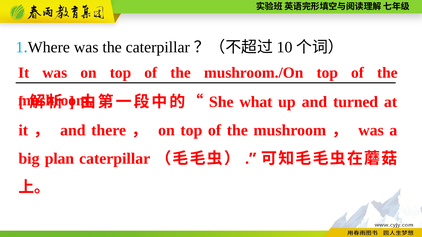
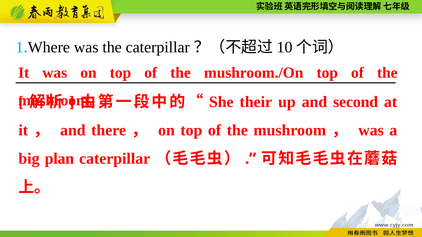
what: what -> their (256, 102)
turned: turned -> second (356, 102)
